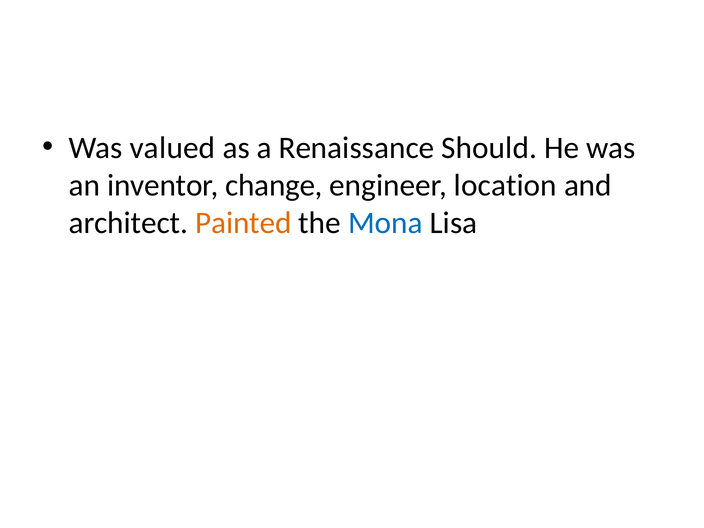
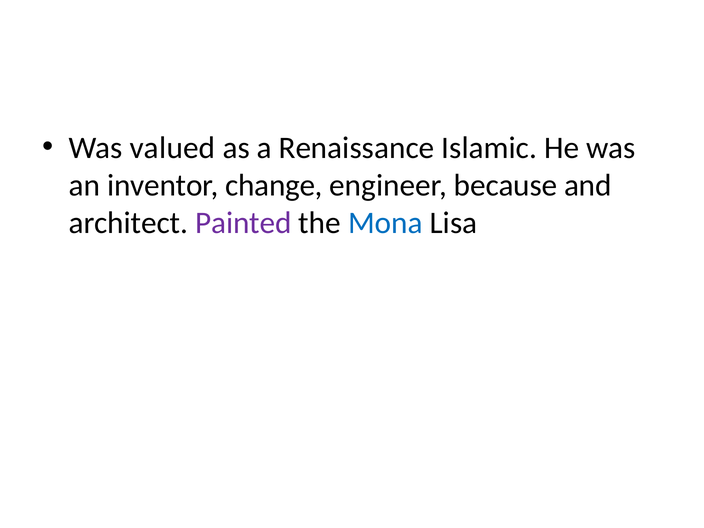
Should: Should -> Islamic (489, 148)
location: location -> because (506, 185)
Painted colour: orange -> purple (243, 223)
